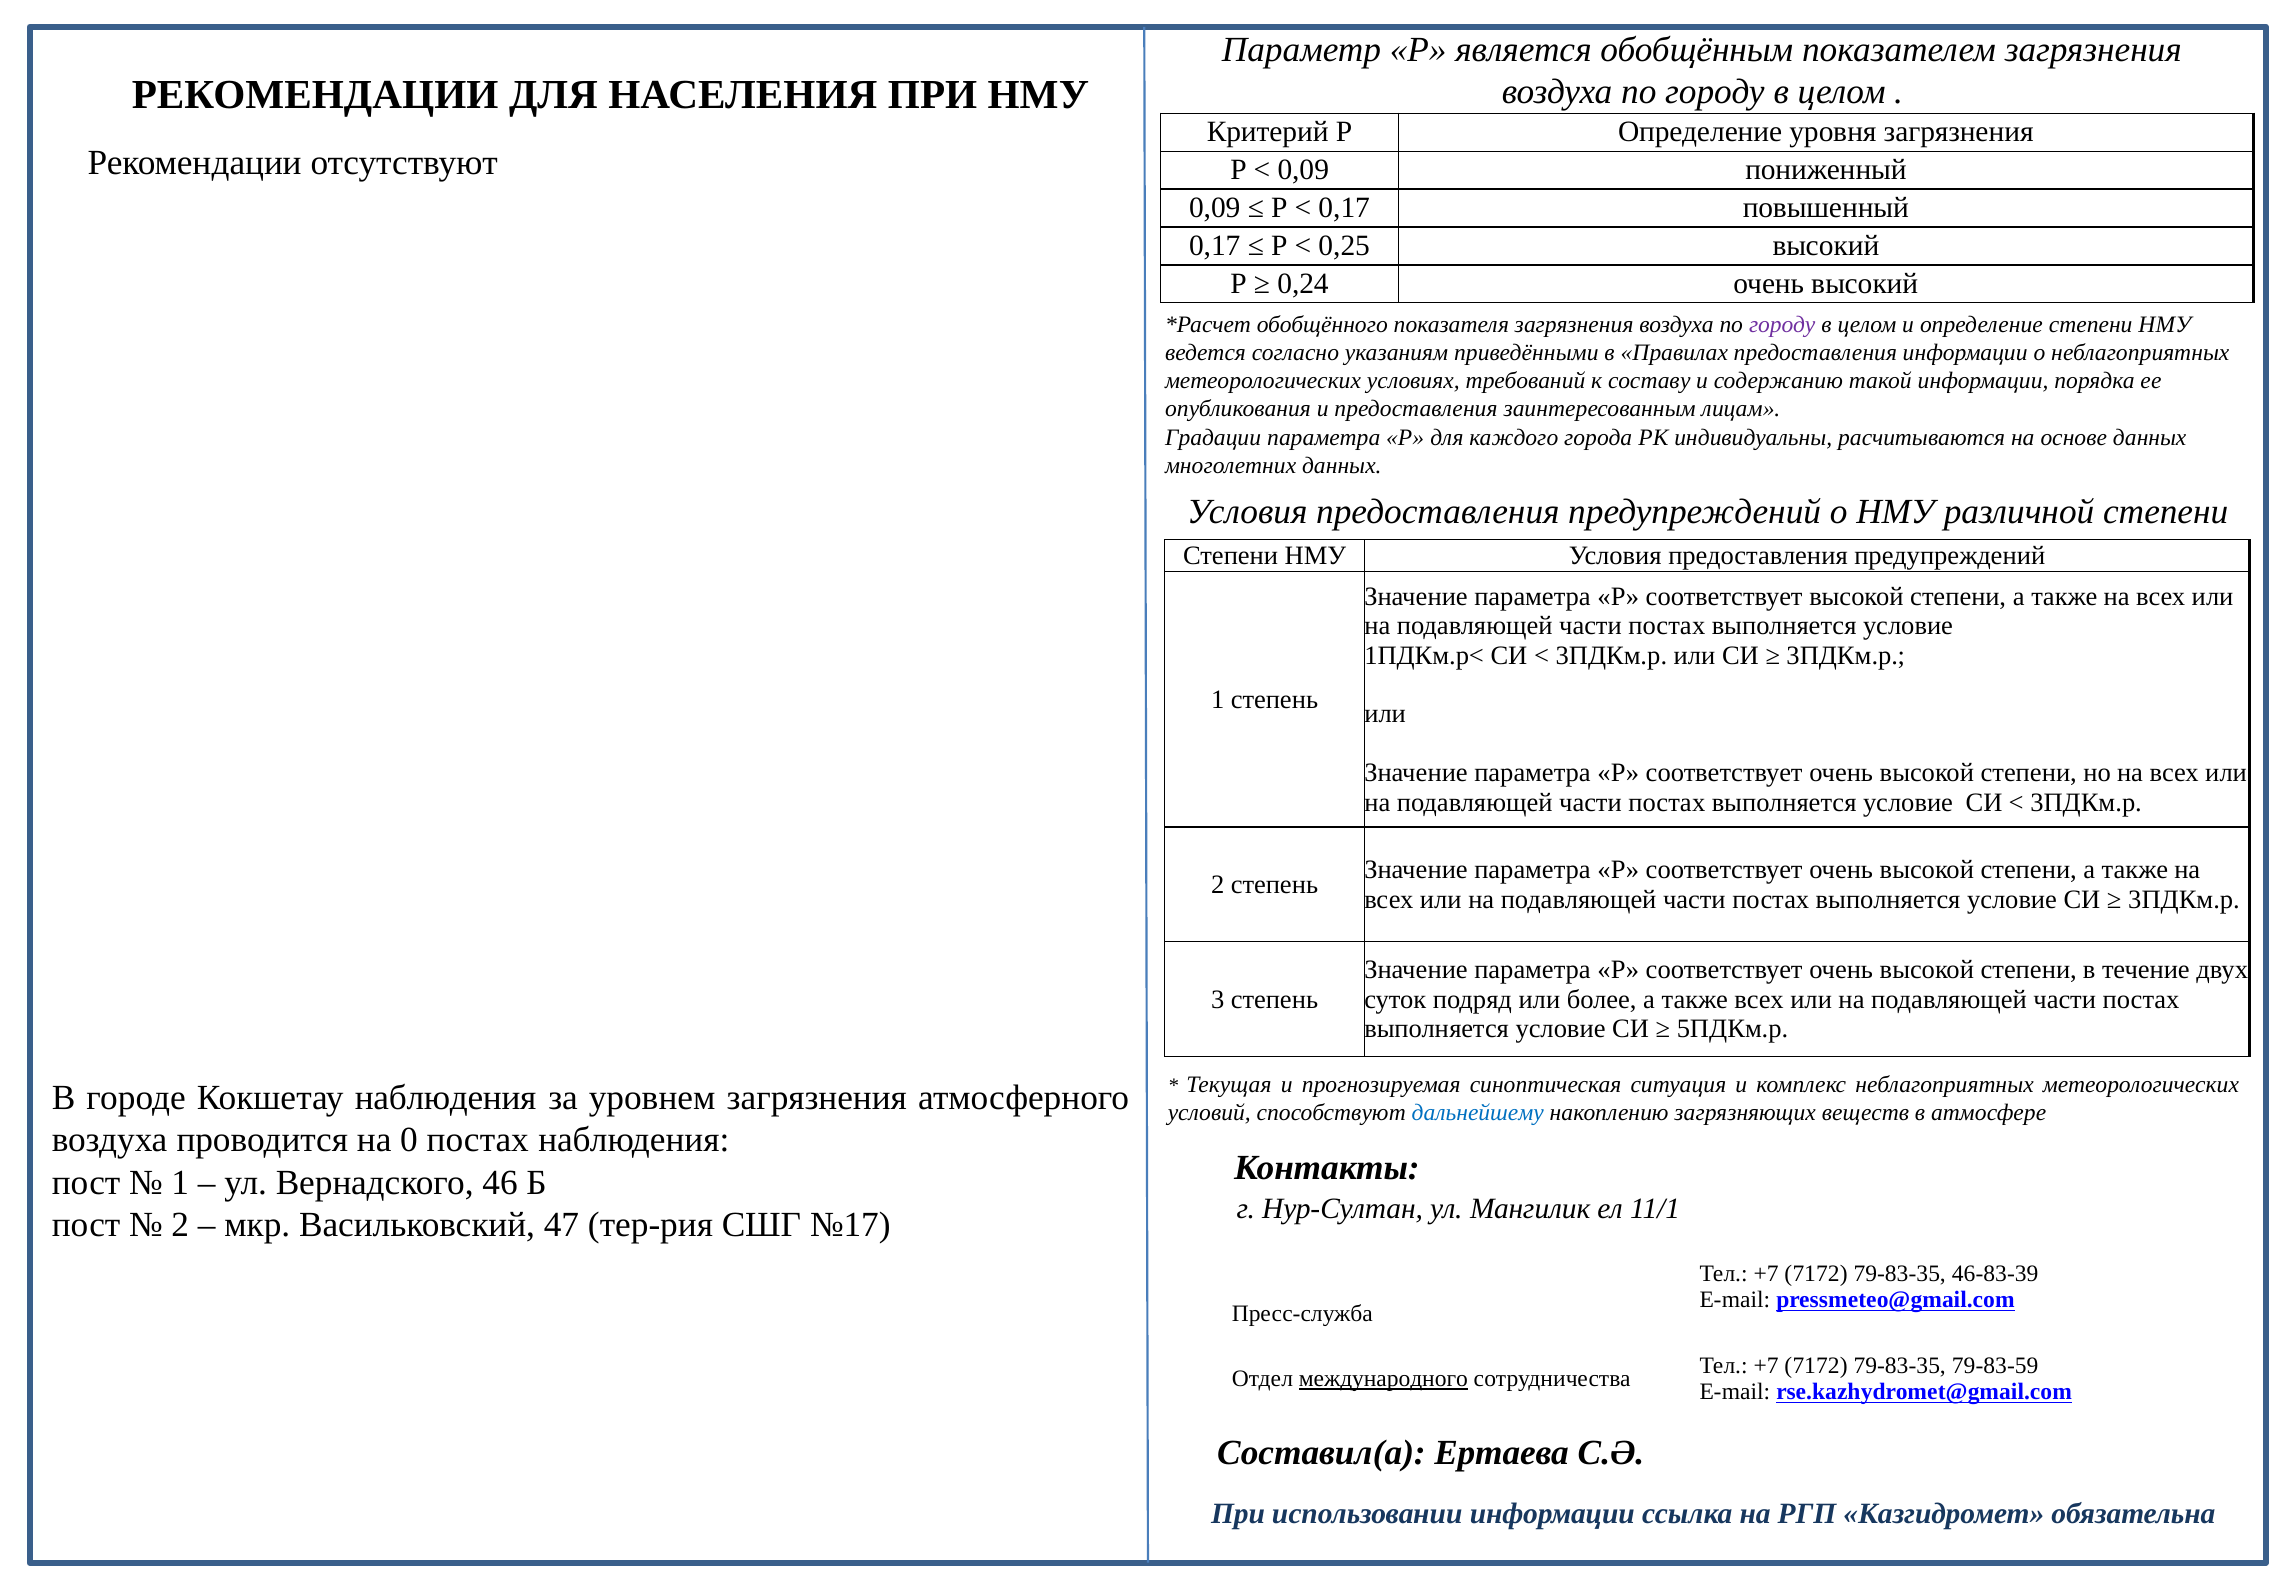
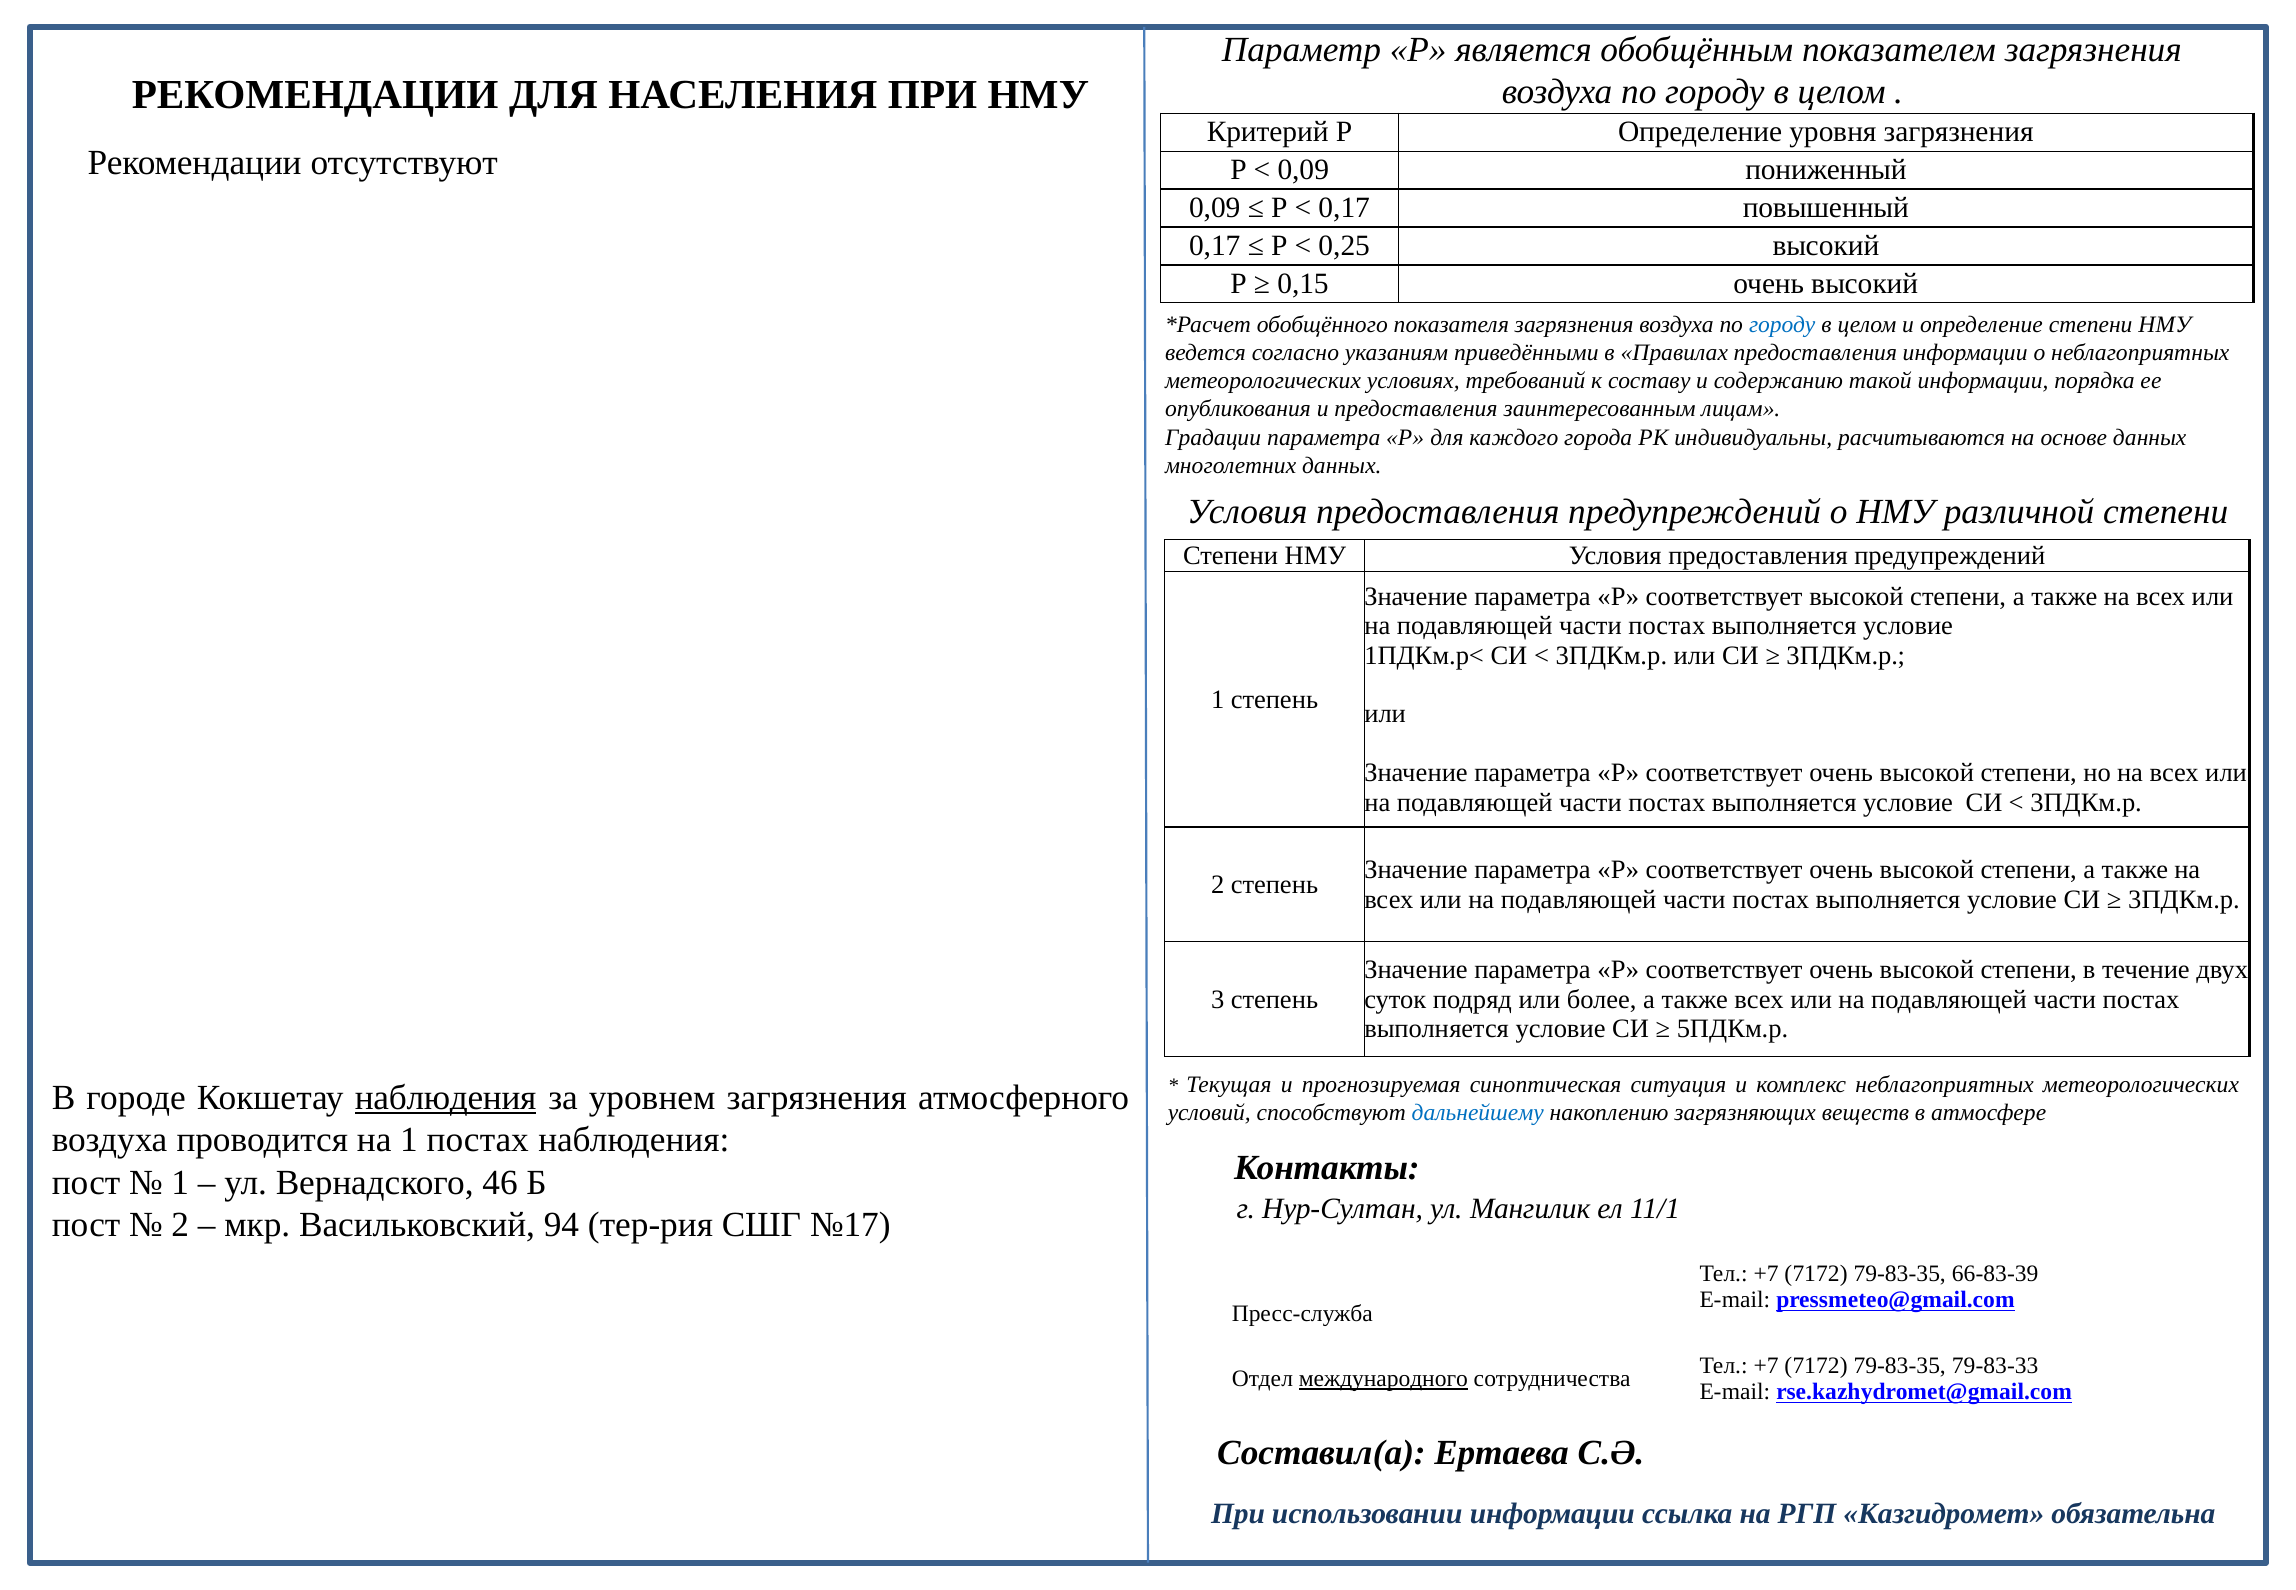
0,24: 0,24 -> 0,15 (1303, 283)
городу colour: purple -> blue (1782, 324)
наблюдения underline: none -> present (446, 1097)
на 0: 0 -> 1 (409, 1140)
47: 47 -> 94 (561, 1225)
46-83-39: 46-83-39 -> 66-83-39 (1995, 1274)
79-83-59: 79-83-59 -> 79-83-33 (1995, 1365)
